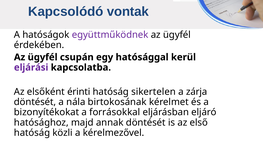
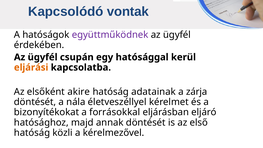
eljárási colour: purple -> orange (31, 67)
érinti: érinti -> akire (79, 92)
sikertelen: sikertelen -> adatainak (153, 92)
birtokosának: birtokosának -> életveszéllyel (117, 102)
